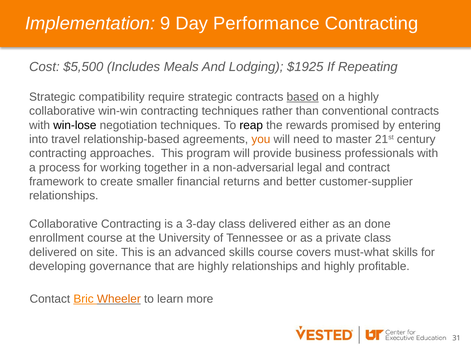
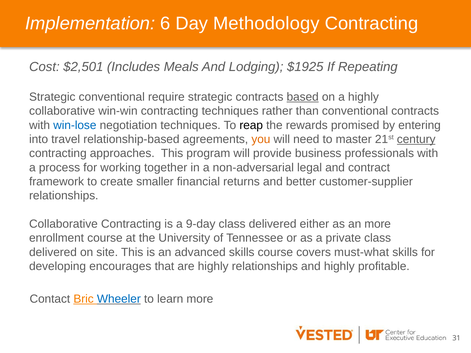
9: 9 -> 6 (165, 24)
Performance: Performance -> Methodology (266, 24)
$5,500: $5,500 -> $2,501 (83, 67)
Strategic compatibility: compatibility -> conventional (112, 97)
win-lose colour: black -> blue (75, 125)
century underline: none -> present (416, 139)
3-day: 3-day -> 9-day (201, 224)
an done: done -> more (378, 224)
governance: governance -> encourages (120, 267)
Wheeler colour: orange -> blue (119, 299)
